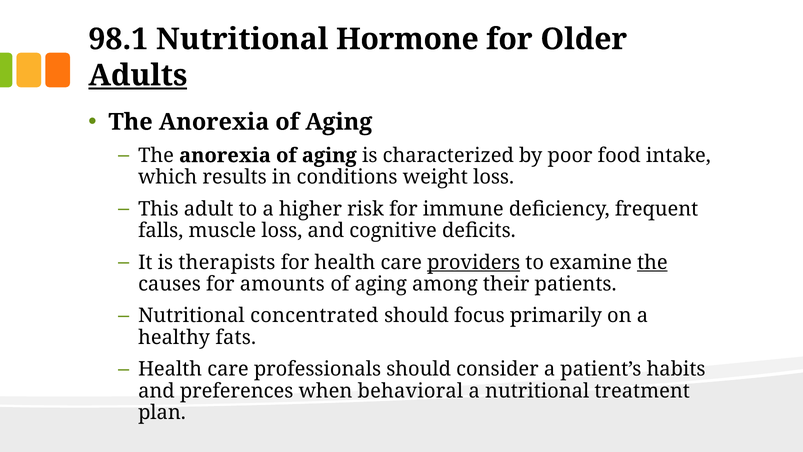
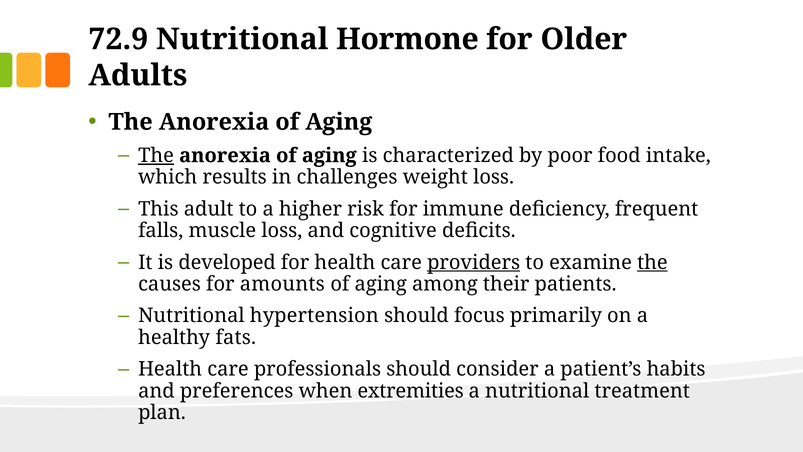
98.1: 98.1 -> 72.9 (118, 39)
Adults underline: present -> none (138, 75)
The underline: none -> present (156, 155)
conditions: conditions -> challenges (347, 177)
therapists: therapists -> developed (227, 262)
concentrated: concentrated -> hypertension (314, 316)
behavioral: behavioral -> extremities (411, 391)
